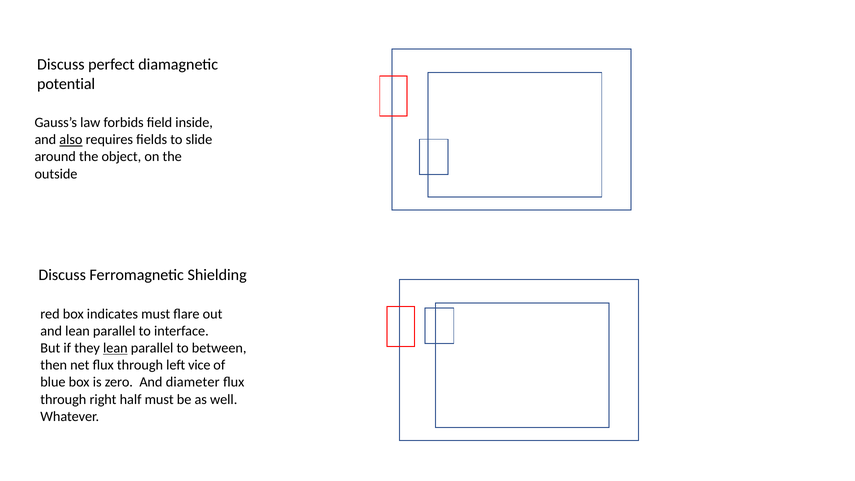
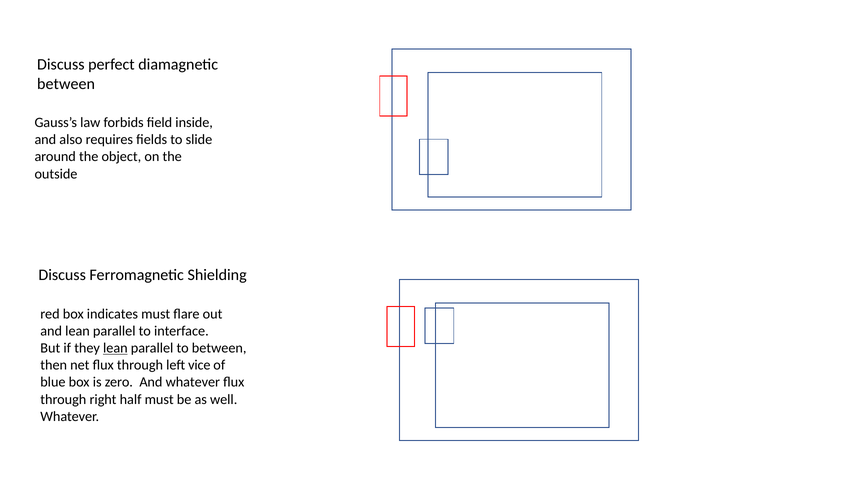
potential: potential -> between (66, 84)
also underline: present -> none (71, 140)
And diameter: diameter -> whatever (193, 382)
